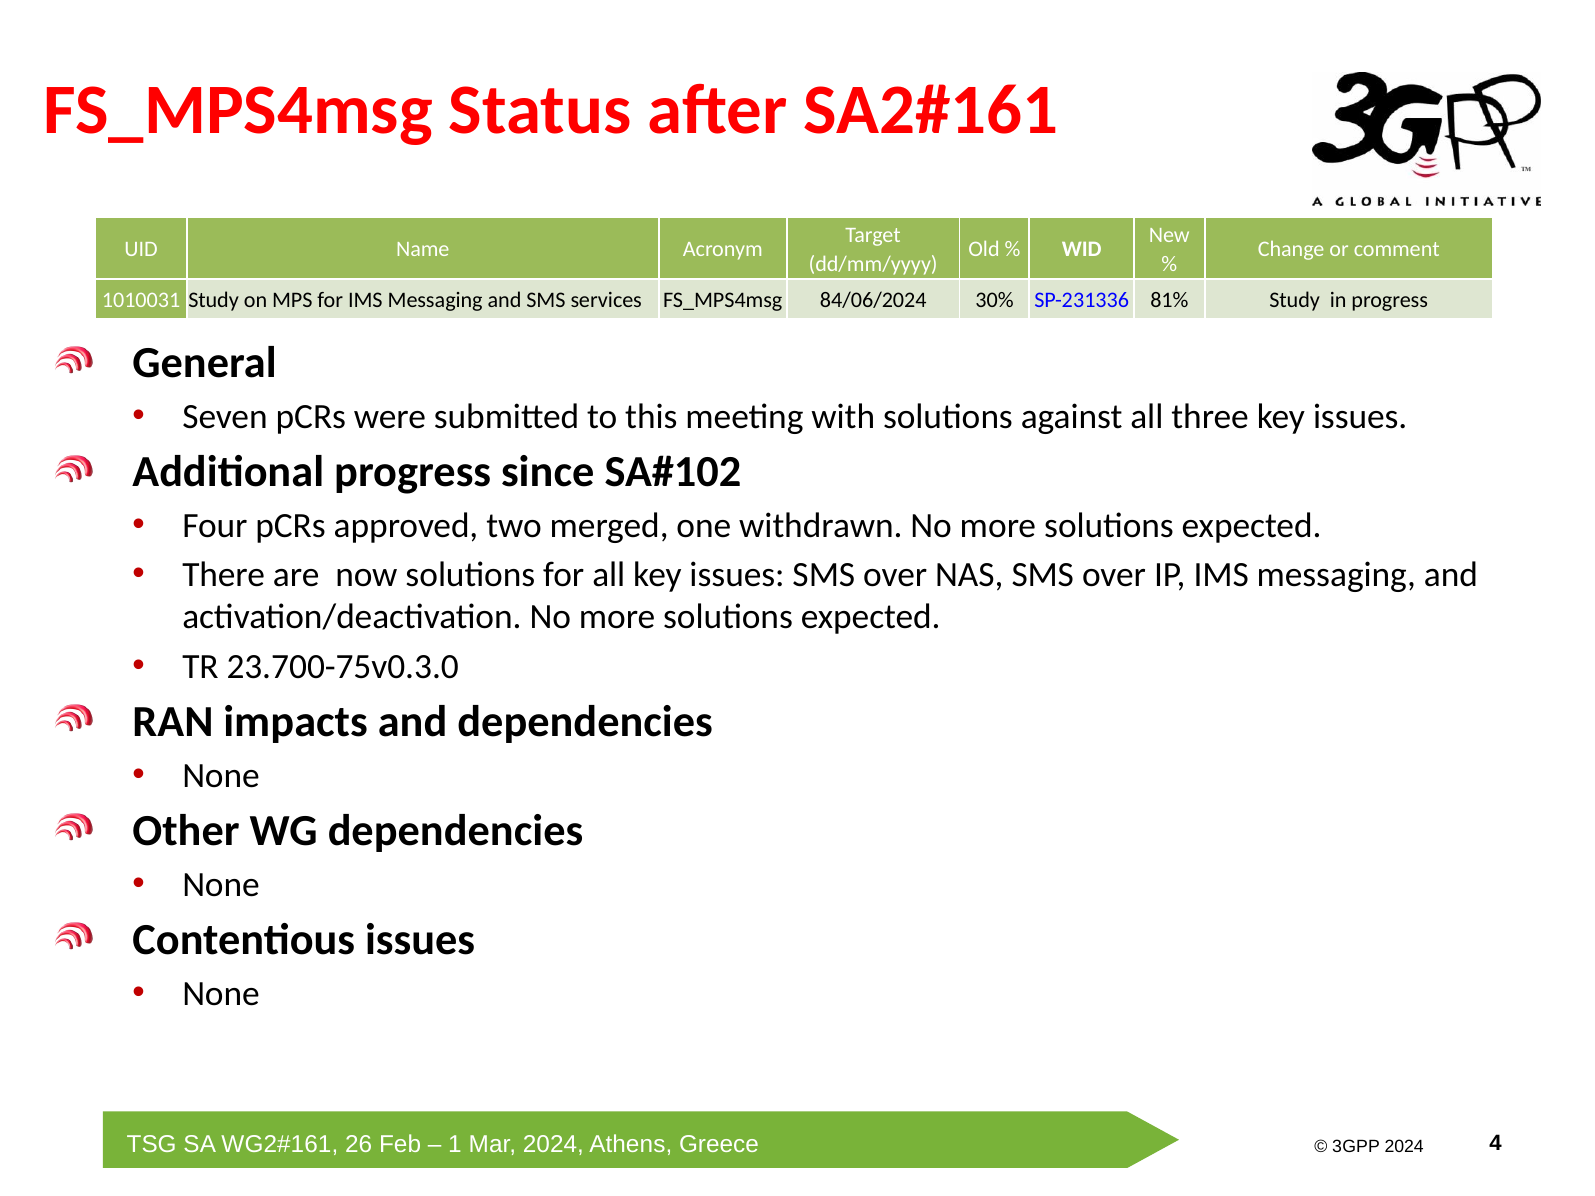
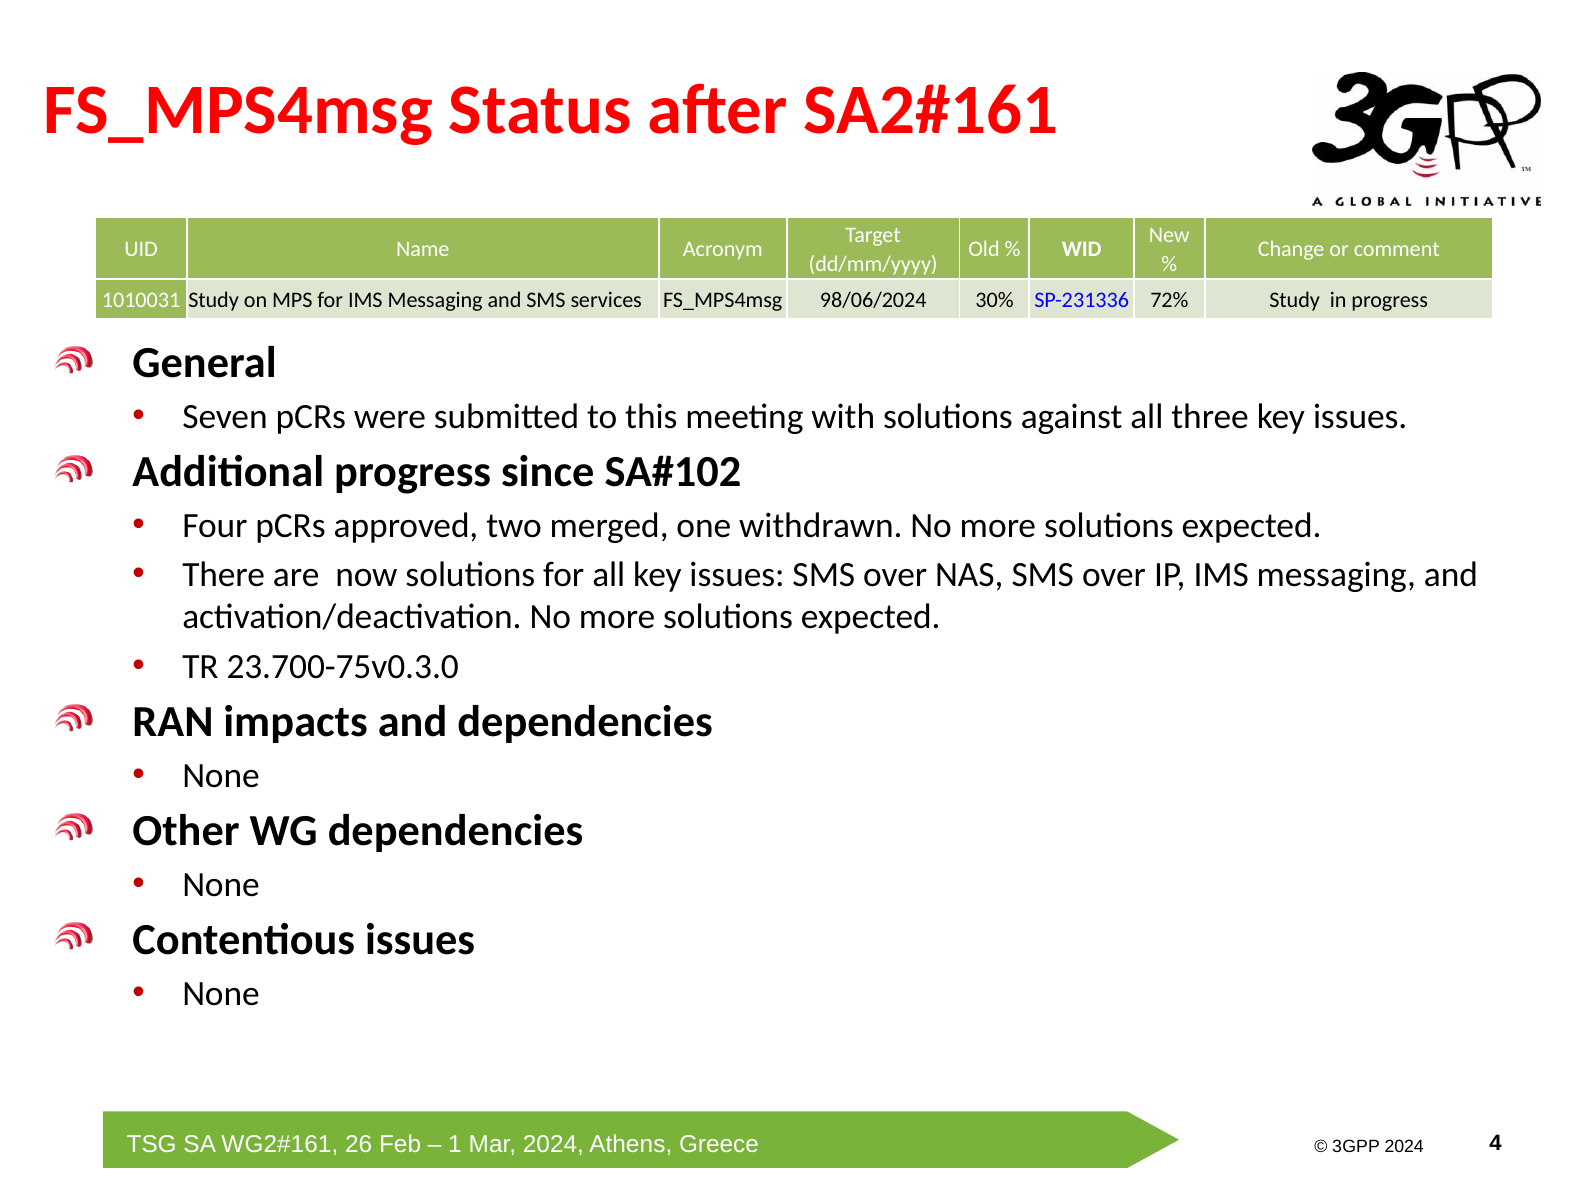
84/06/2024: 84/06/2024 -> 98/06/2024 (873, 300)
81%: 81% -> 72% (1169, 300)
